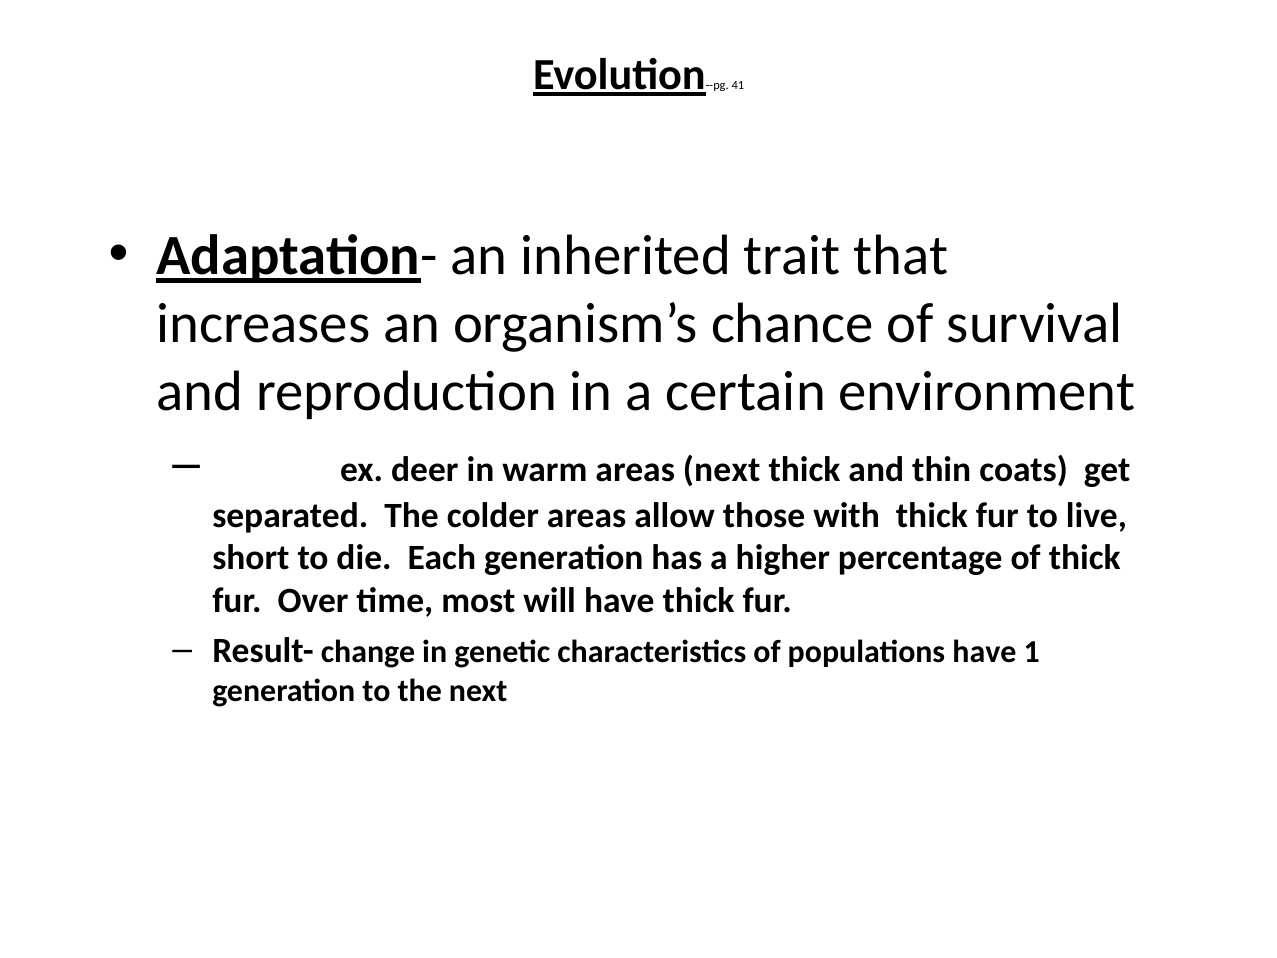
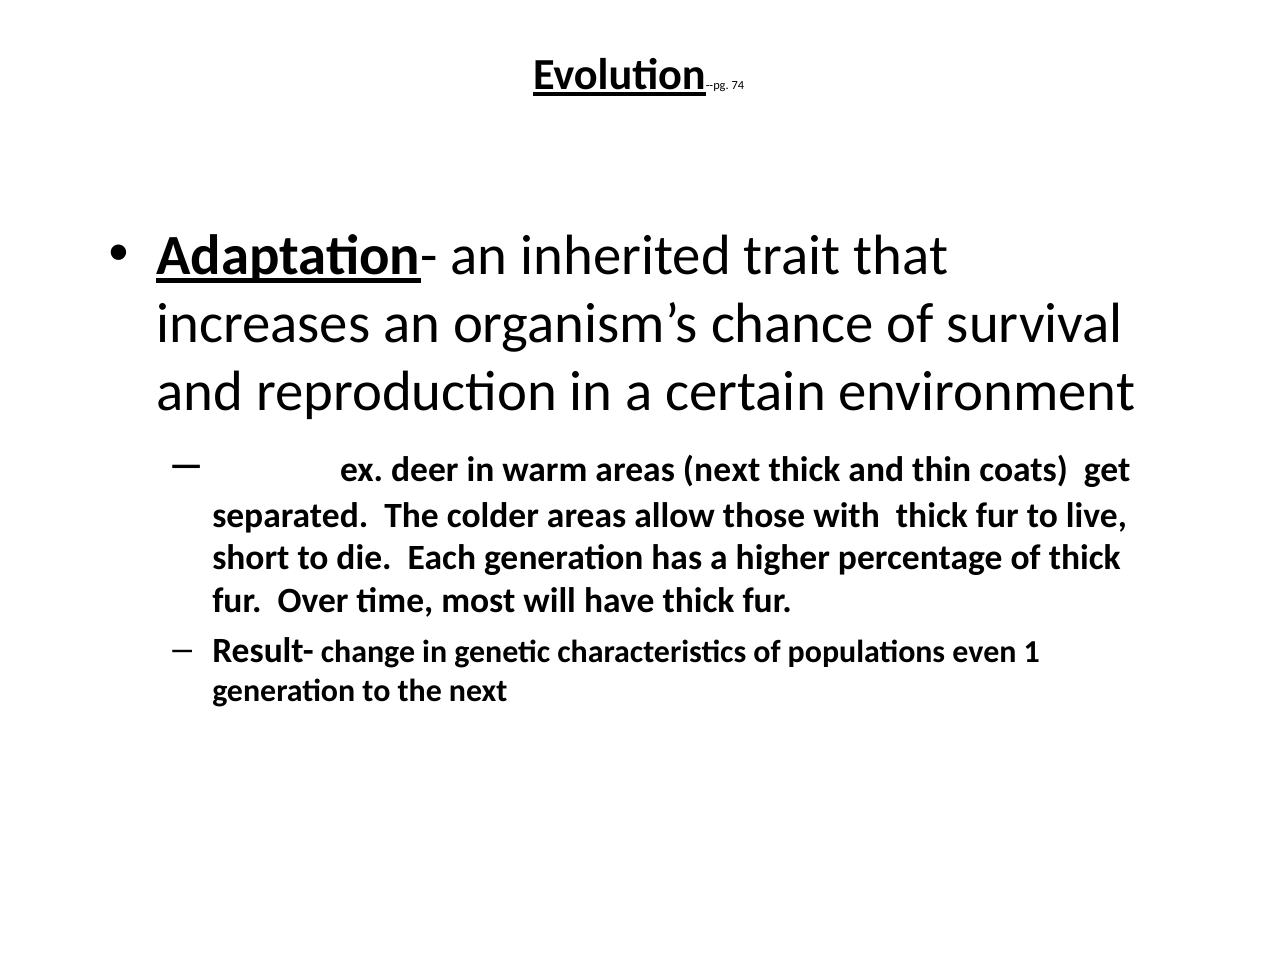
41: 41 -> 74 (738, 85)
populations have: have -> even (985, 652)
